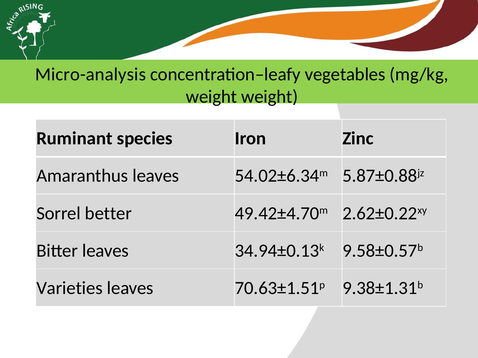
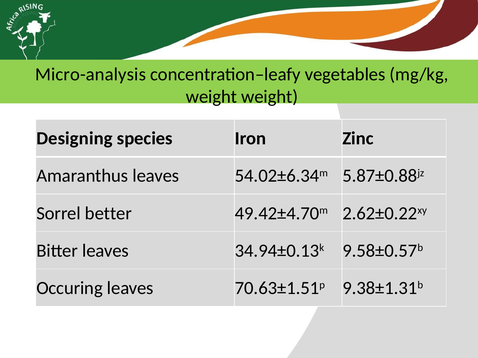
Ruminant: Ruminant -> Designing (74, 139)
Varieties: Varieties -> Occuring (70, 288)
